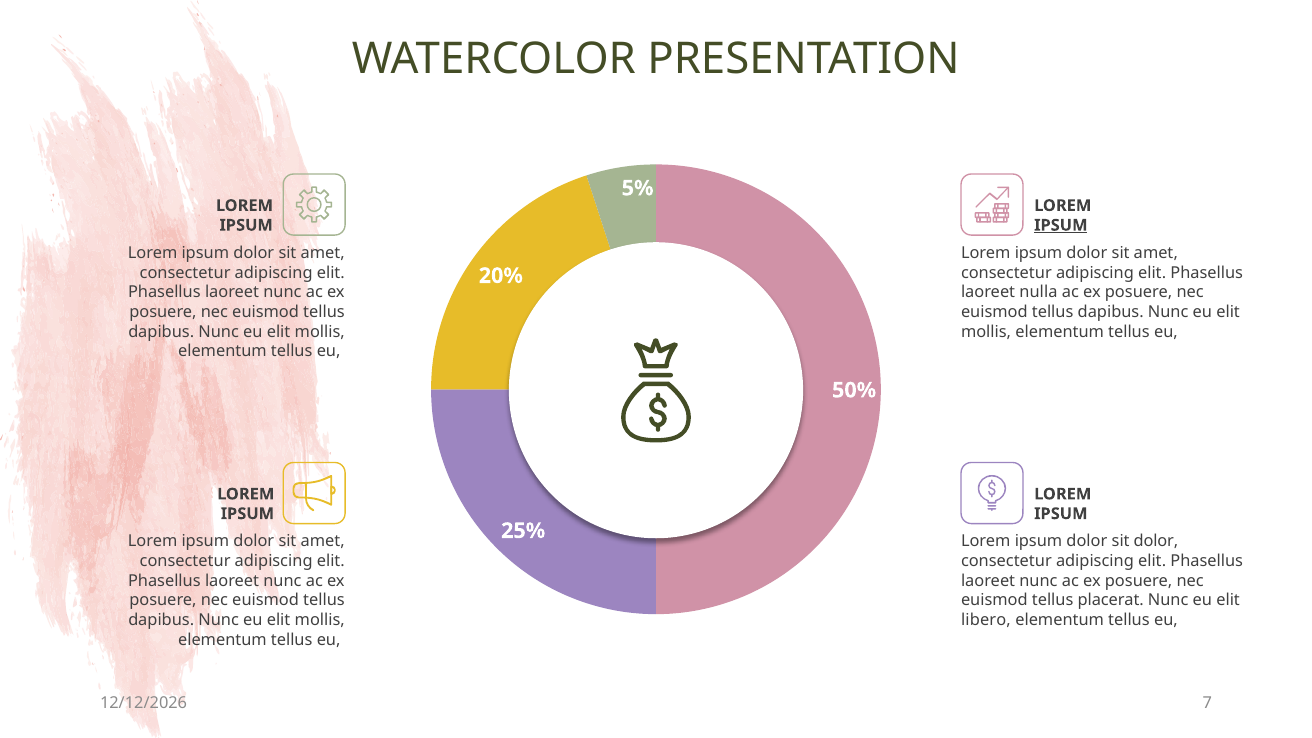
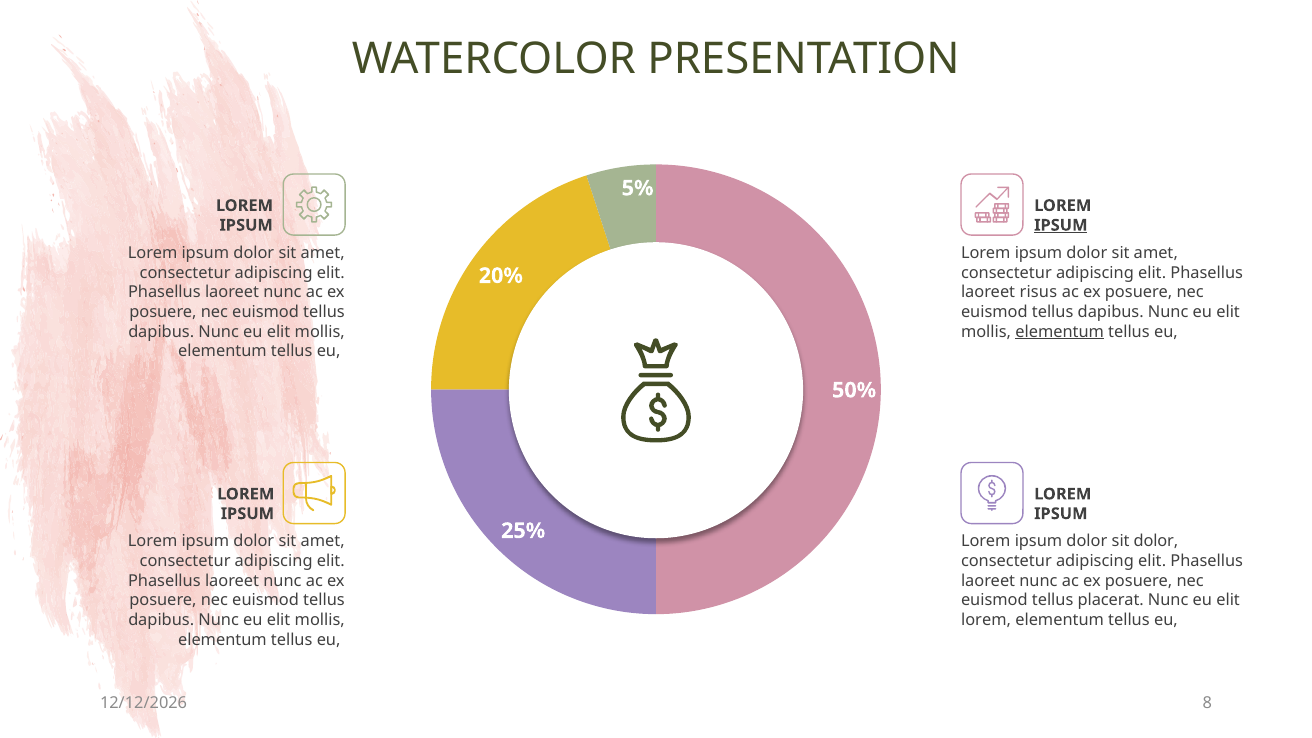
nulla: nulla -> risus (1038, 292)
elementum underline: none -> present (1060, 332)
libero: libero -> lorem (986, 620)
7: 7 -> 8 (1207, 703)
